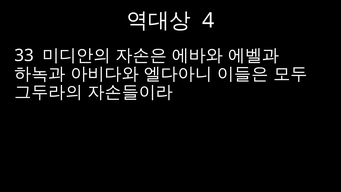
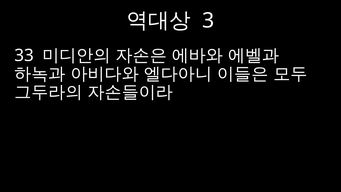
4: 4 -> 3 (208, 21)
